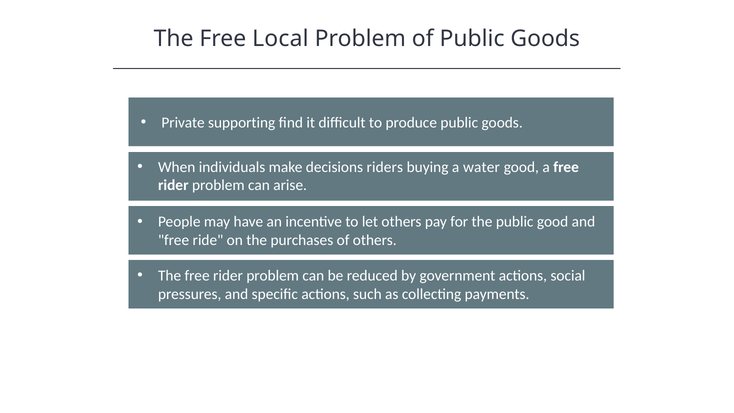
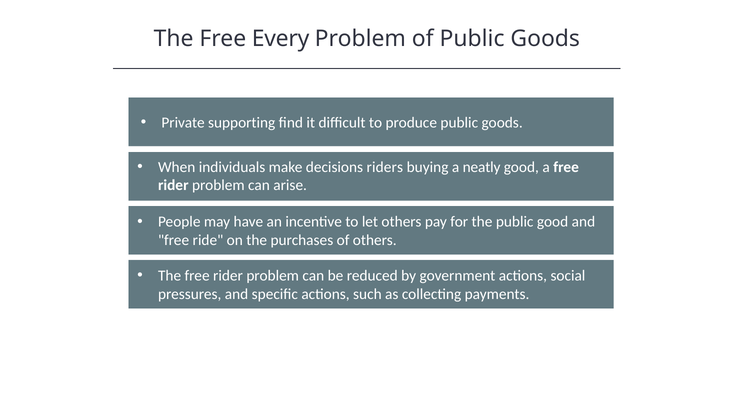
Local: Local -> Every (281, 38)
water: water -> neatly (482, 167)
